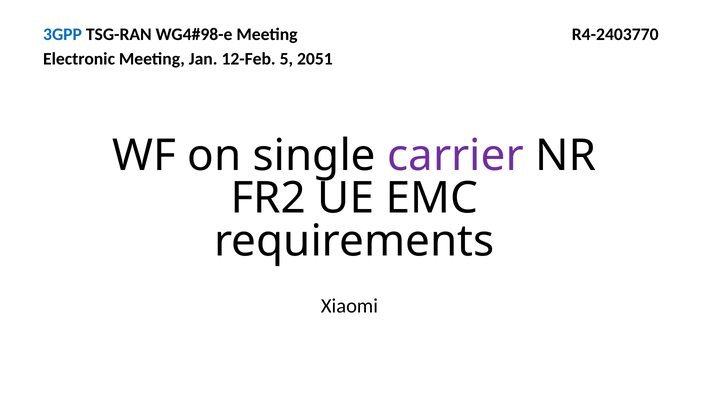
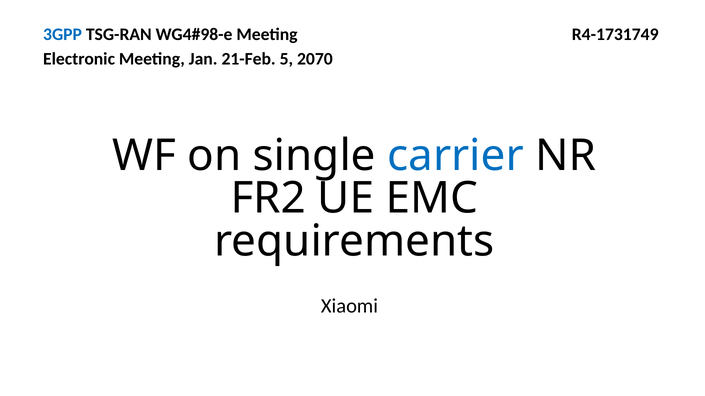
R4-2403770: R4-2403770 -> R4-1731749 (615, 34)
12-Feb: 12-Feb -> 21-Feb (249, 59)
2051: 2051 -> 2070 (315, 59)
carrier colour: purple -> blue (456, 156)
